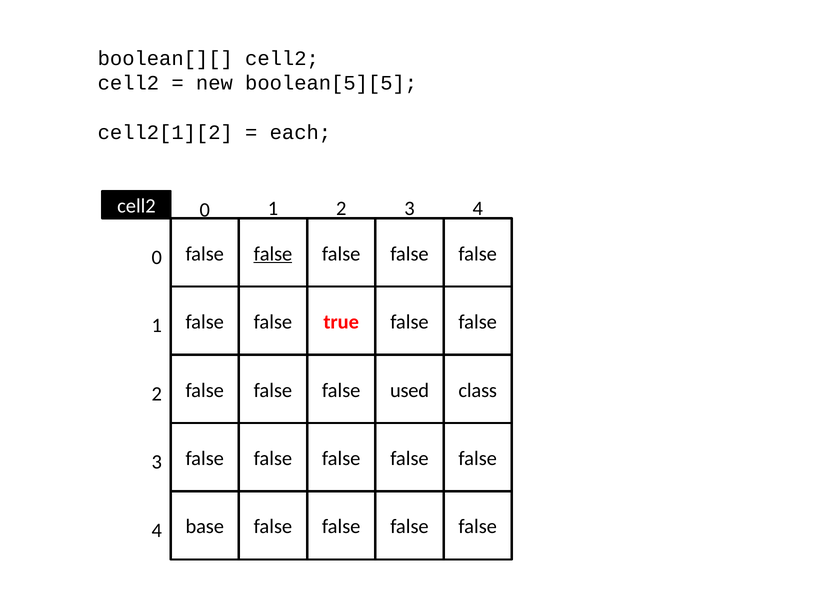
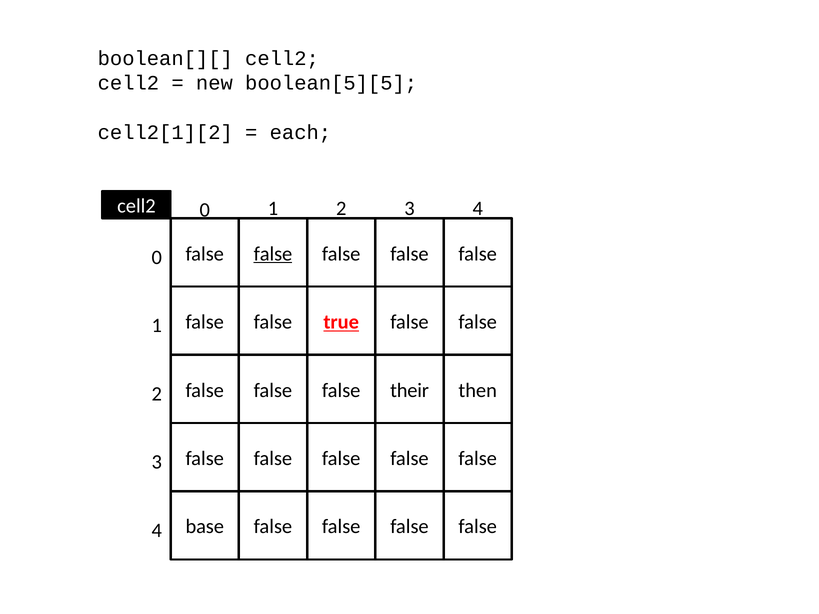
true underline: none -> present (341, 322)
used: used -> their (410, 390)
class: class -> then (478, 390)
